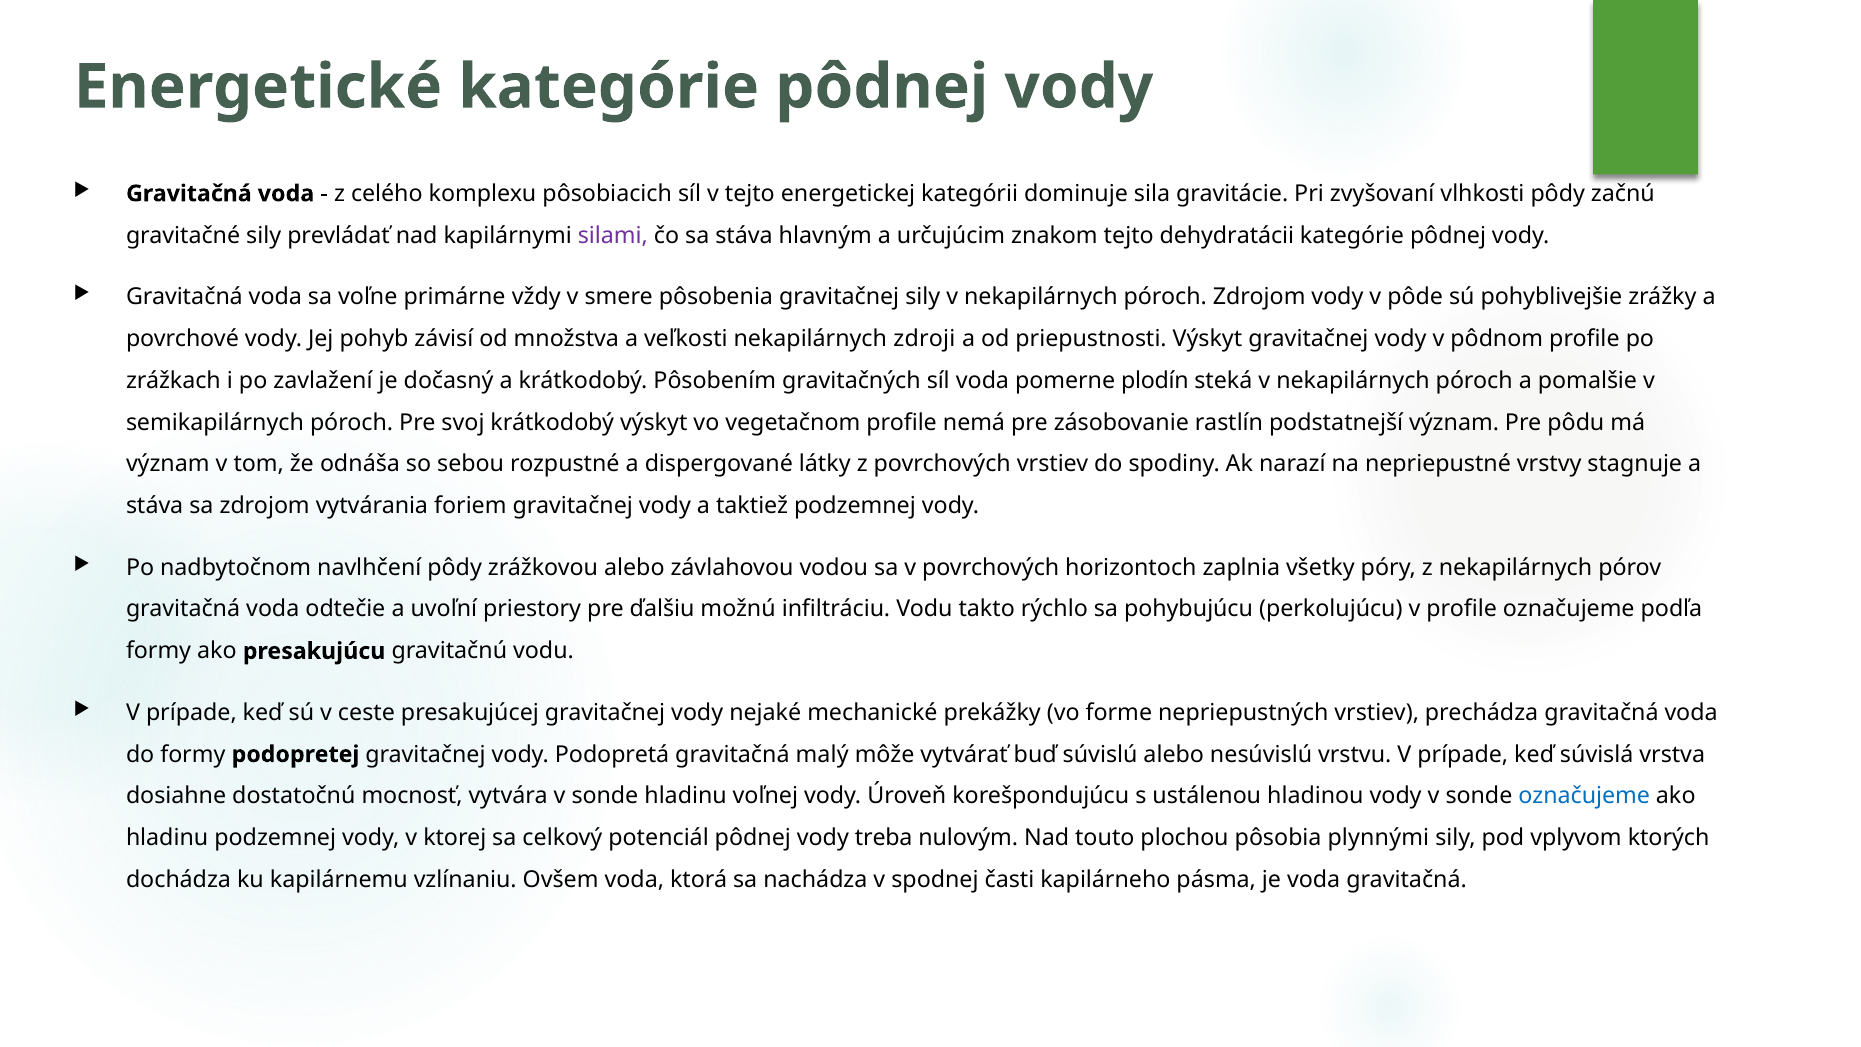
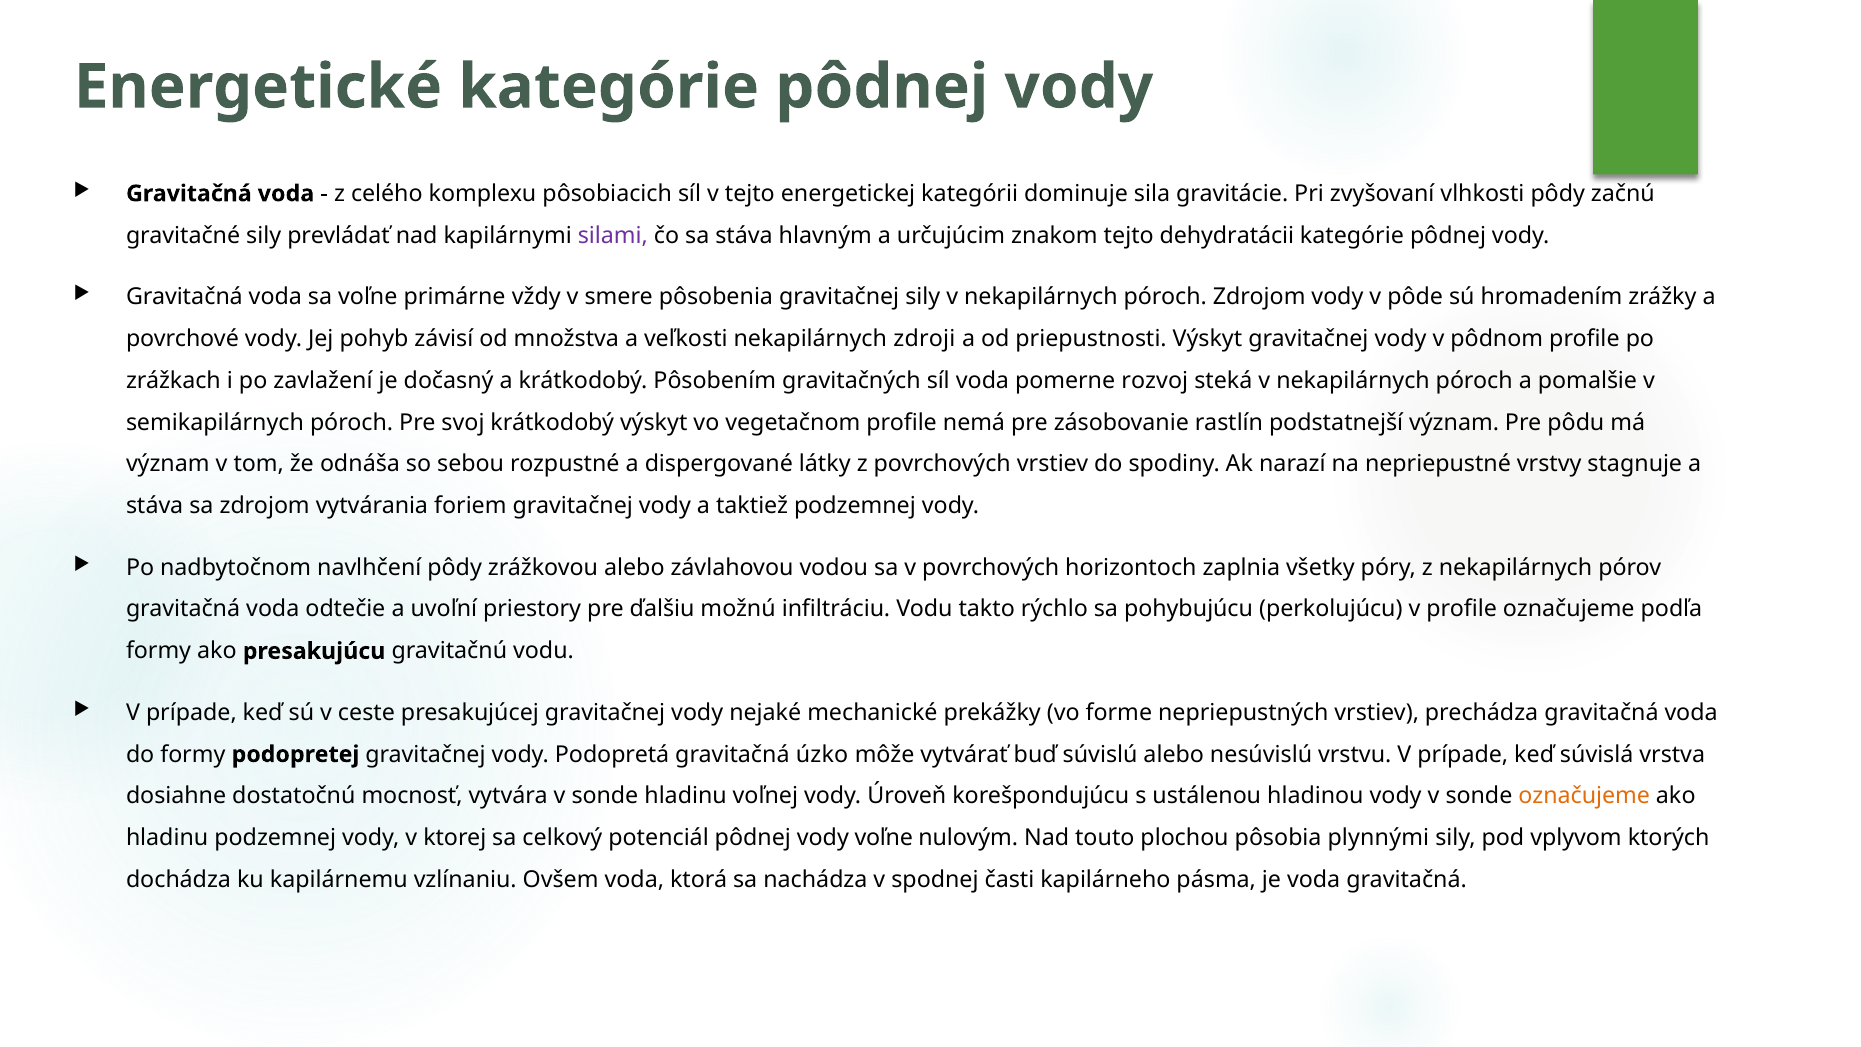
pohyblivejšie: pohyblivejšie -> hromadením (1551, 297)
plodín: plodín -> rozvoj (1155, 380)
malý: malý -> úzko (822, 754)
označujeme colour: blue -> orange (1584, 796)
vody treba: treba -> voľne (884, 838)
